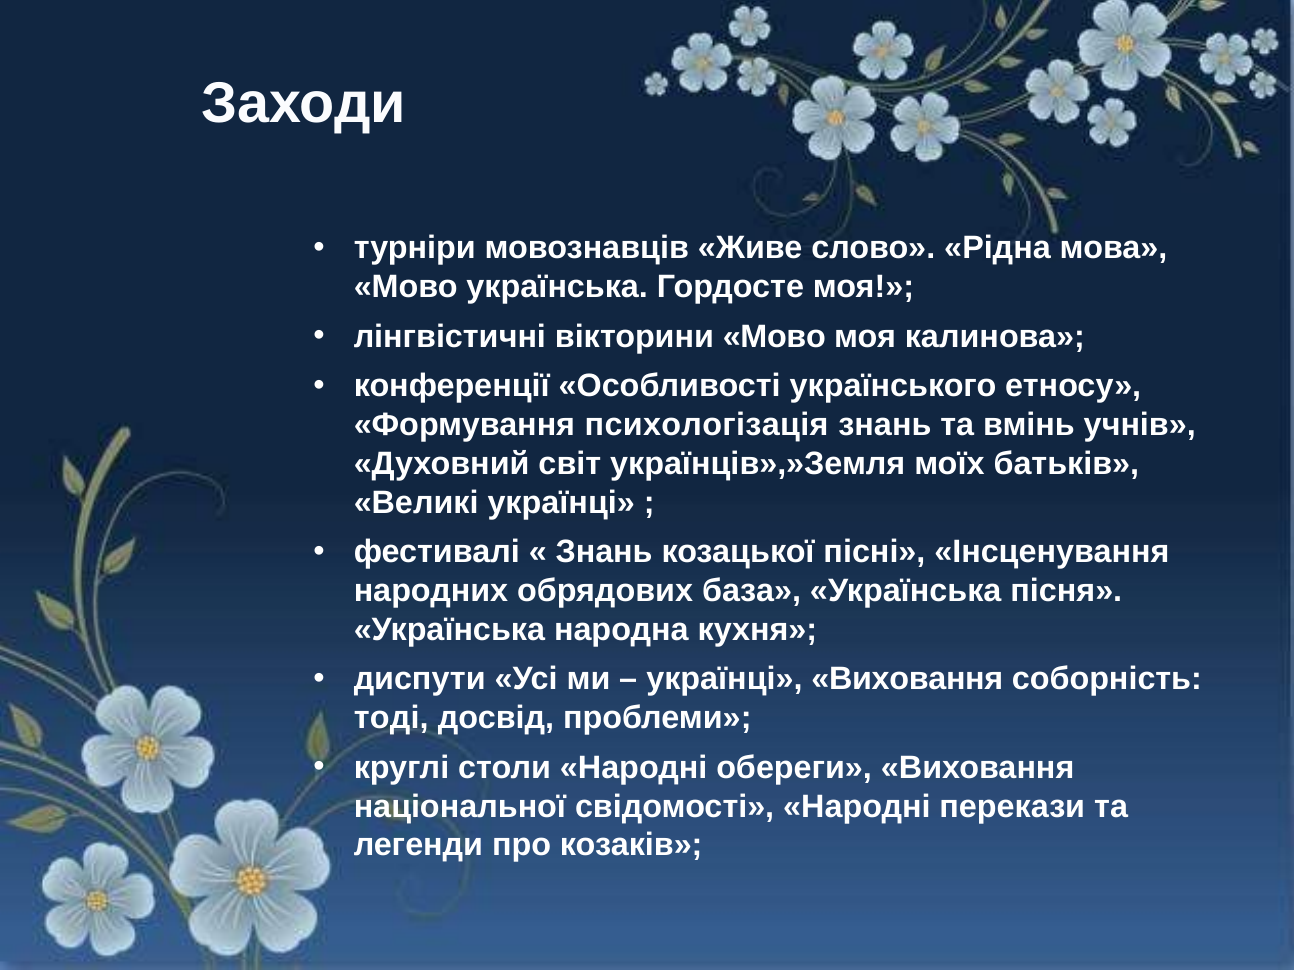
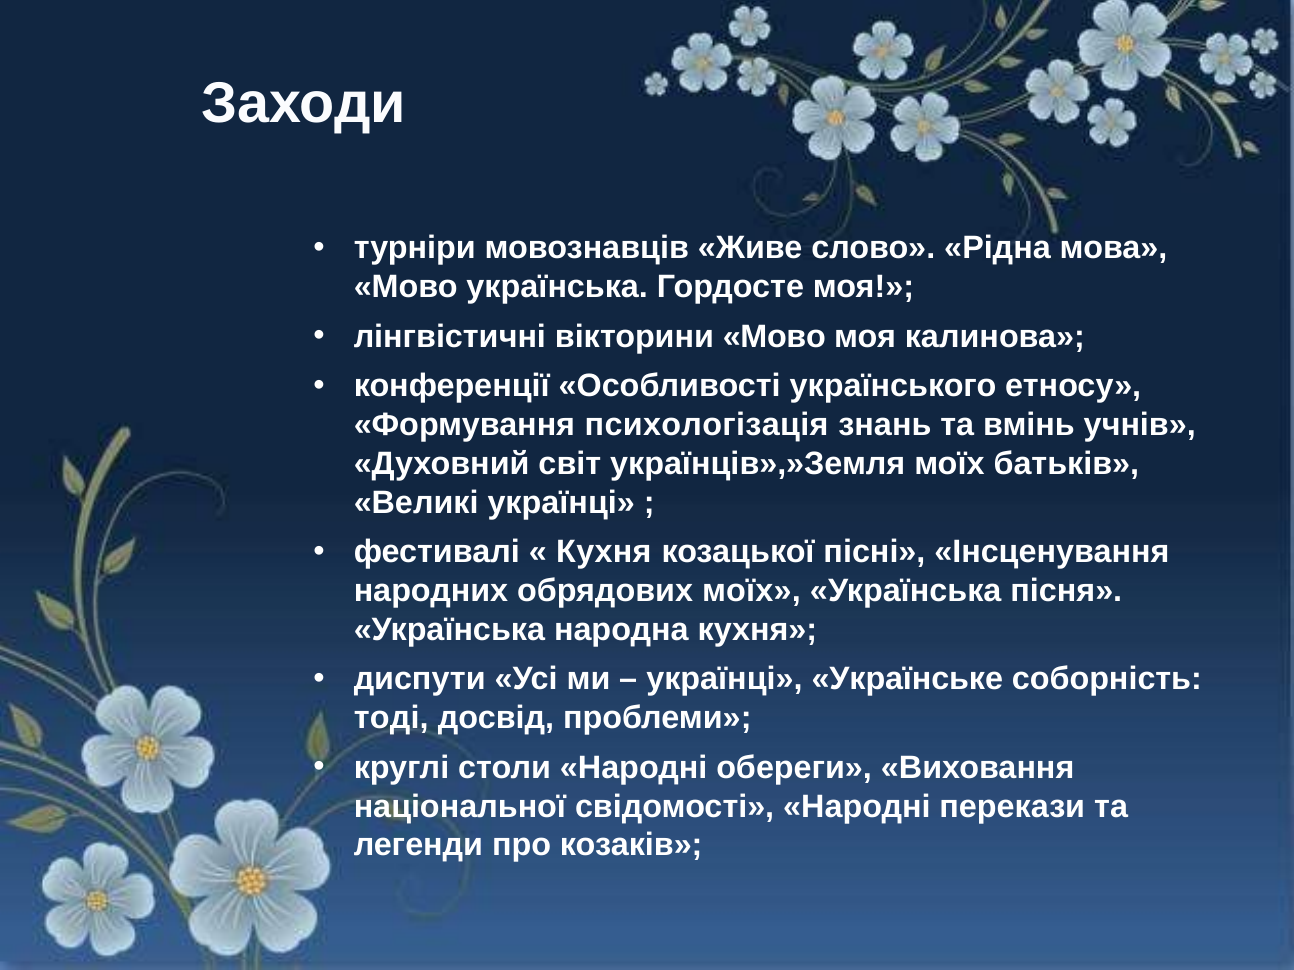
Знань: Знань -> Кухня (604, 552)
обрядових база: база -> моїх (751, 591)
українці Виховання: Виховання -> Українське (907, 680)
